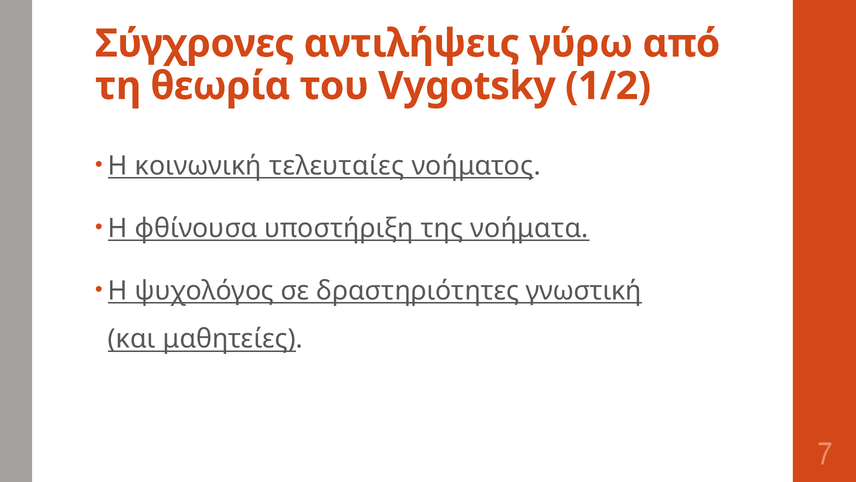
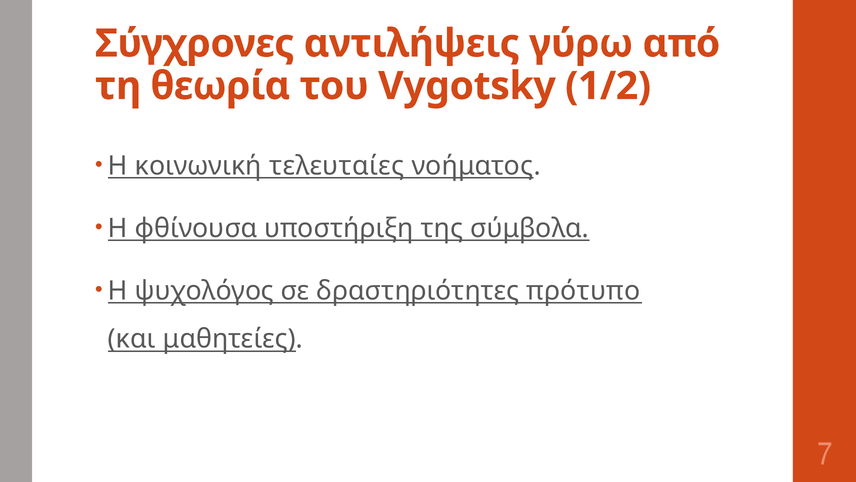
νοήματα: νοήματα -> σύμβολα (530, 228)
γνωστική: γνωστική -> πρότυπο (583, 290)
